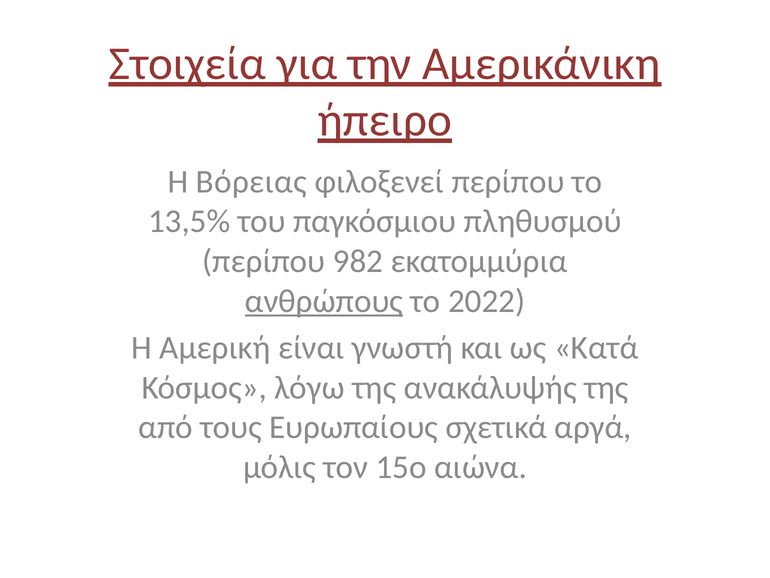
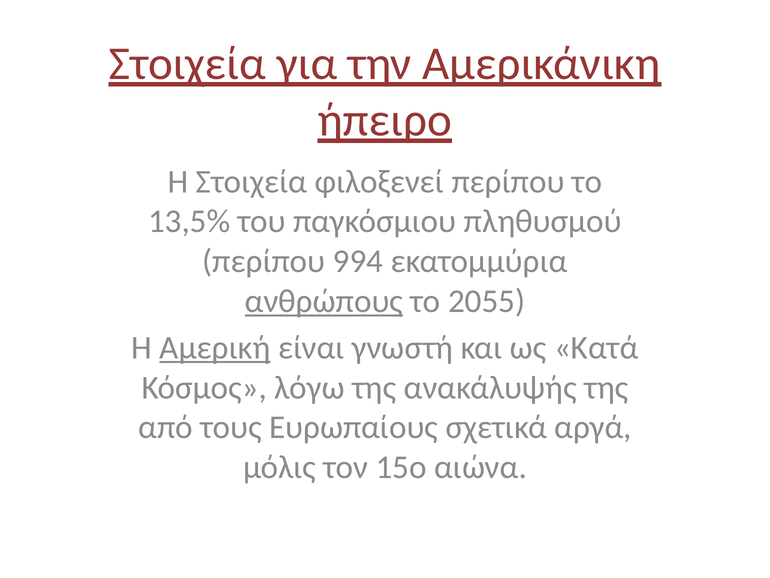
Η Βόρειας: Βόρειας -> Στοιχεία (252, 181)
982: 982 -> 994 (358, 261)
2022: 2022 -> 2055 (487, 301)
Αμερική underline: none -> present (215, 348)
